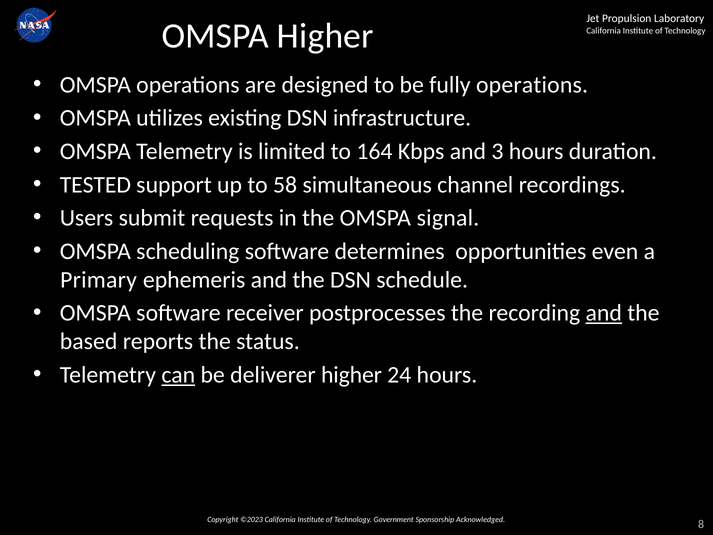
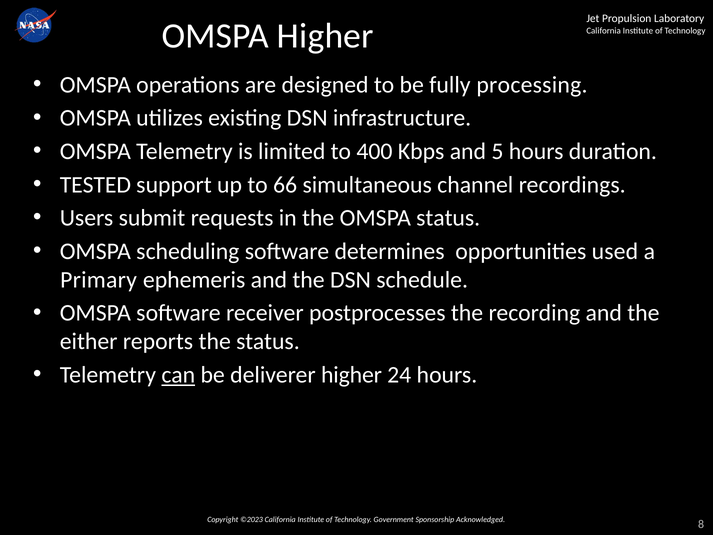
fully operations: operations -> processing (532, 85)
164: 164 -> 400 (374, 151)
3: 3 -> 5 (497, 151)
58: 58 -> 66 (285, 185)
OMSPA signal: signal -> status (448, 218)
even: even -> used (615, 251)
and underline: present -> none (604, 313)
based: based -> either (89, 341)
